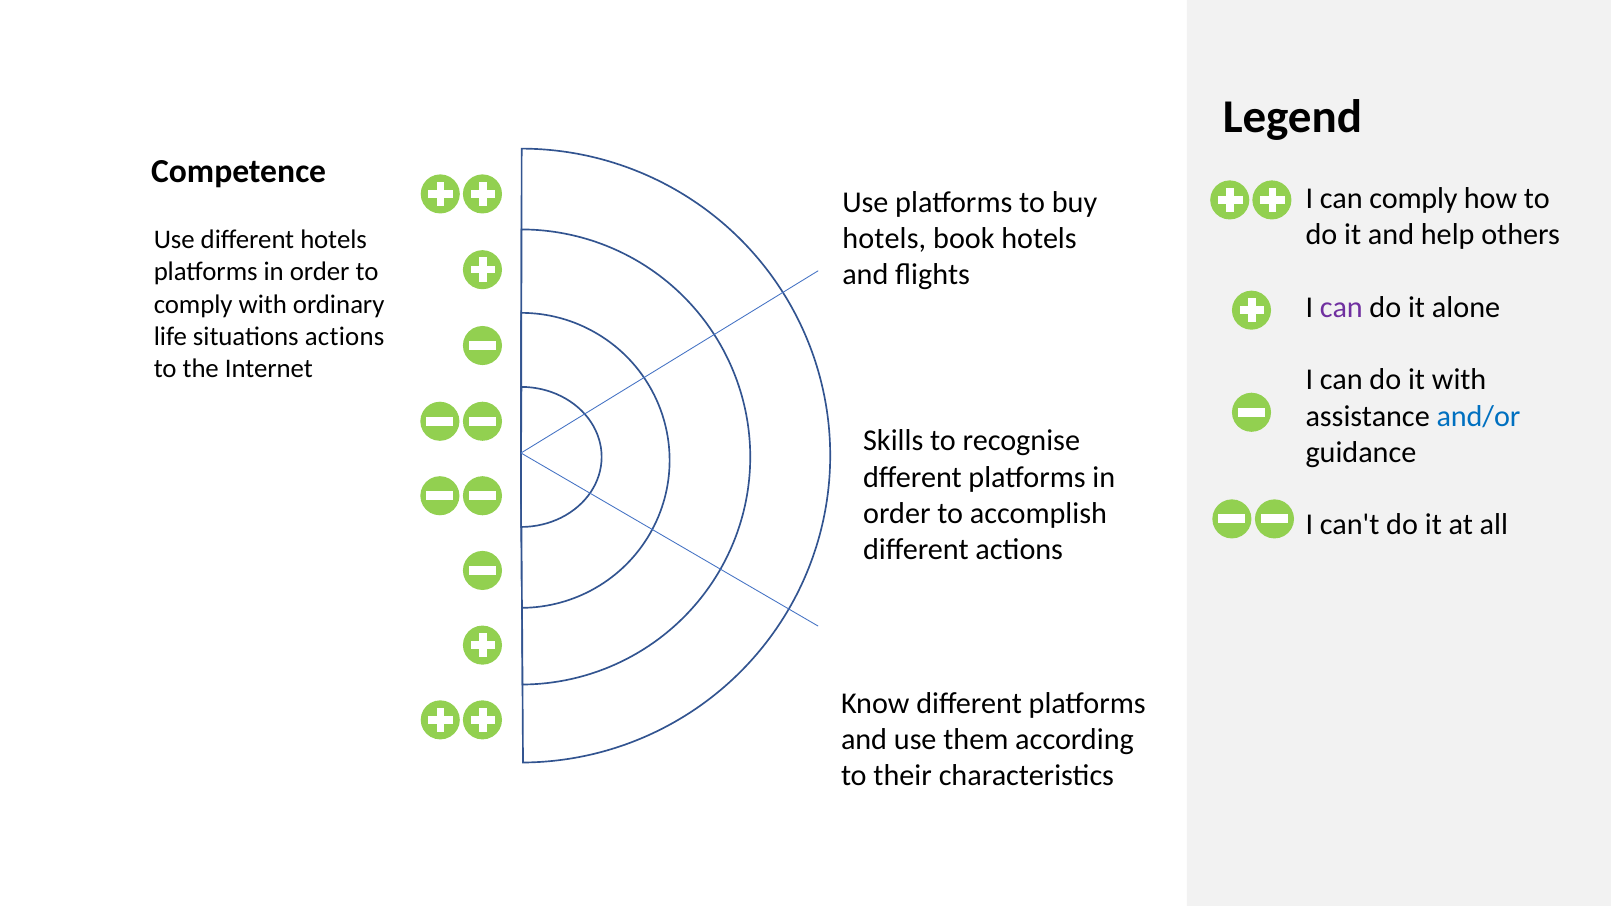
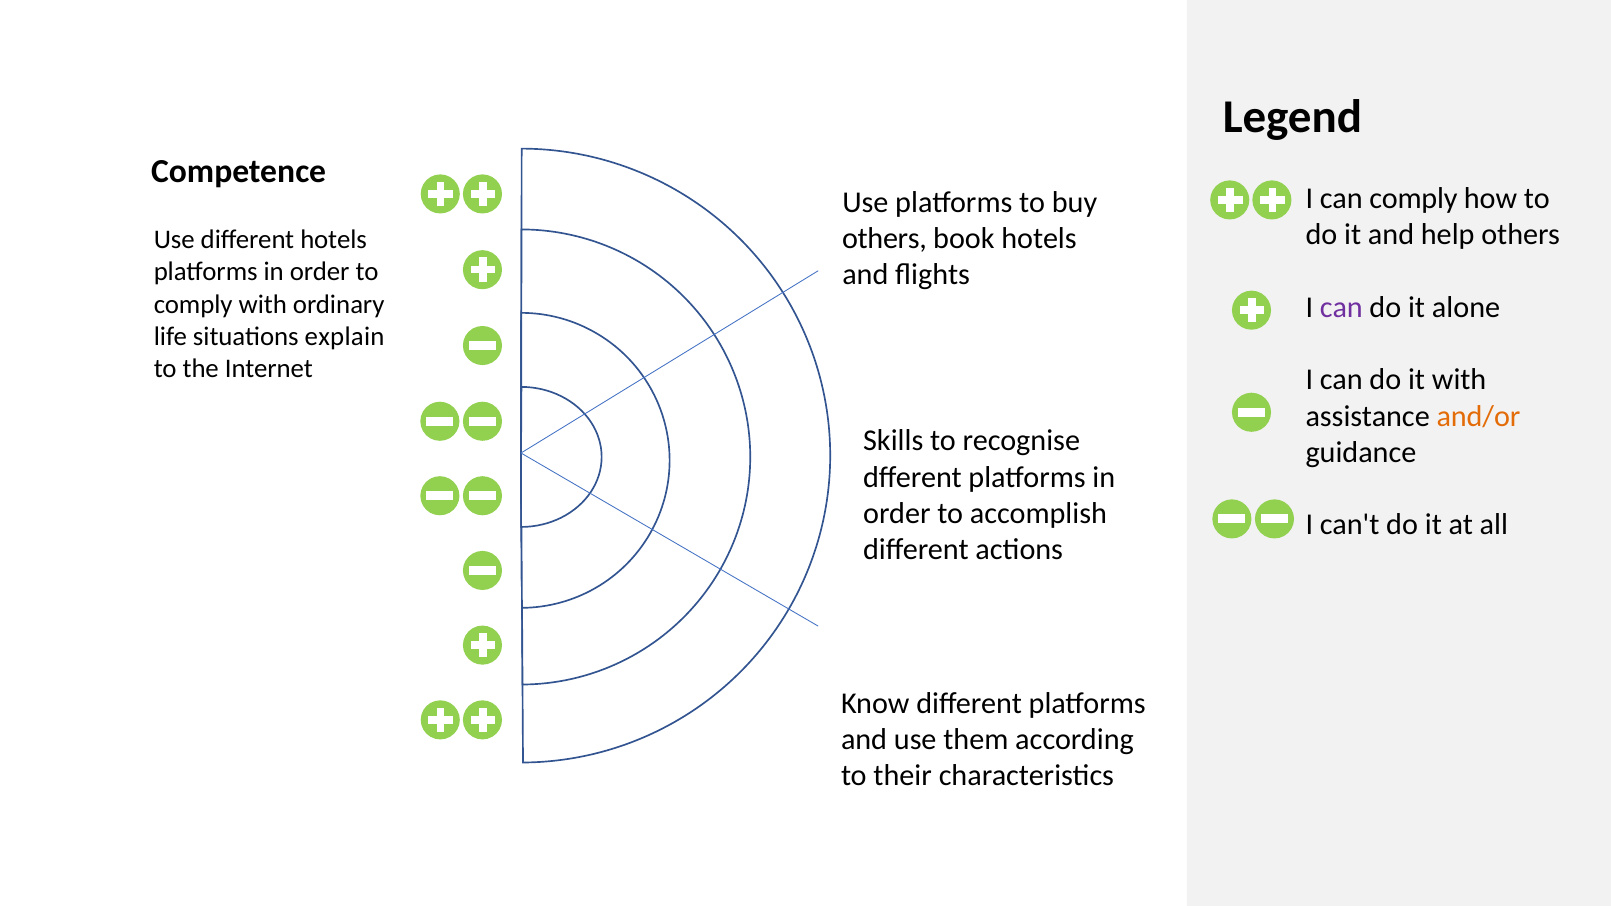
hotels: hotels -> others (885, 238)
situations actions: actions -> explain (345, 336)
and/or colour: blue -> orange (1478, 416)
